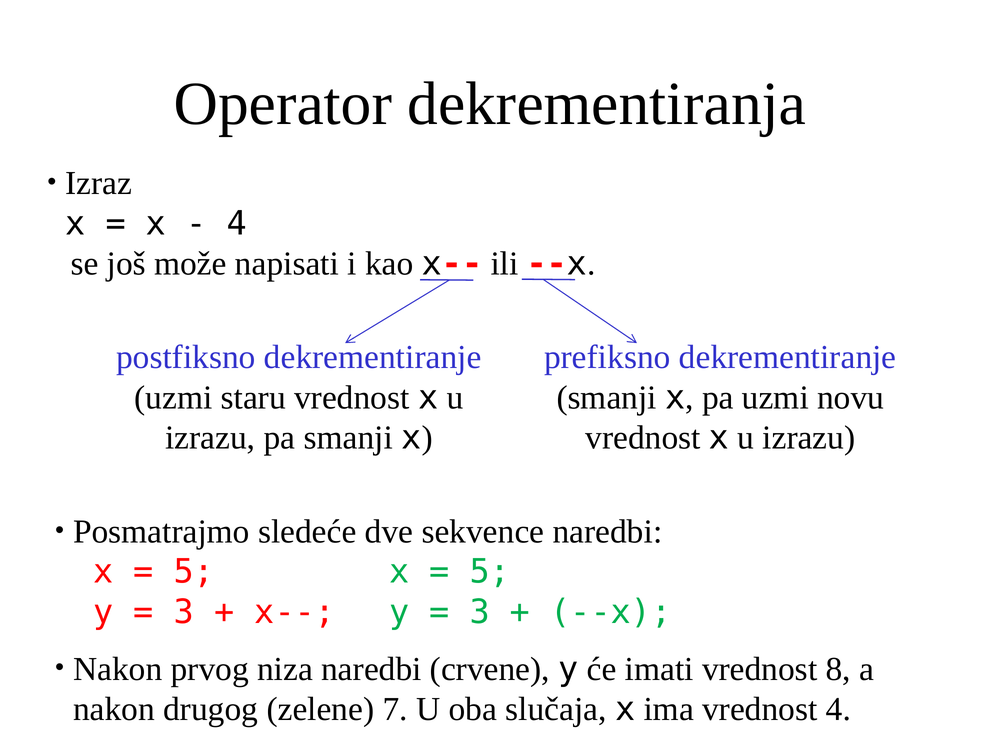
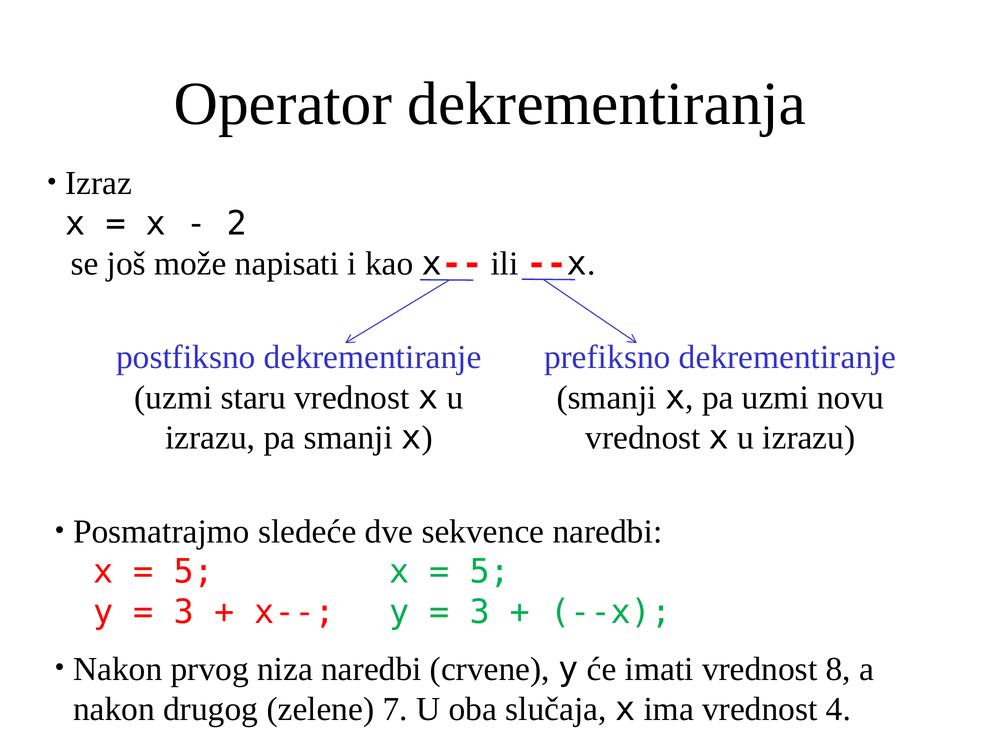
4: 4 -> 2 (237, 224)
